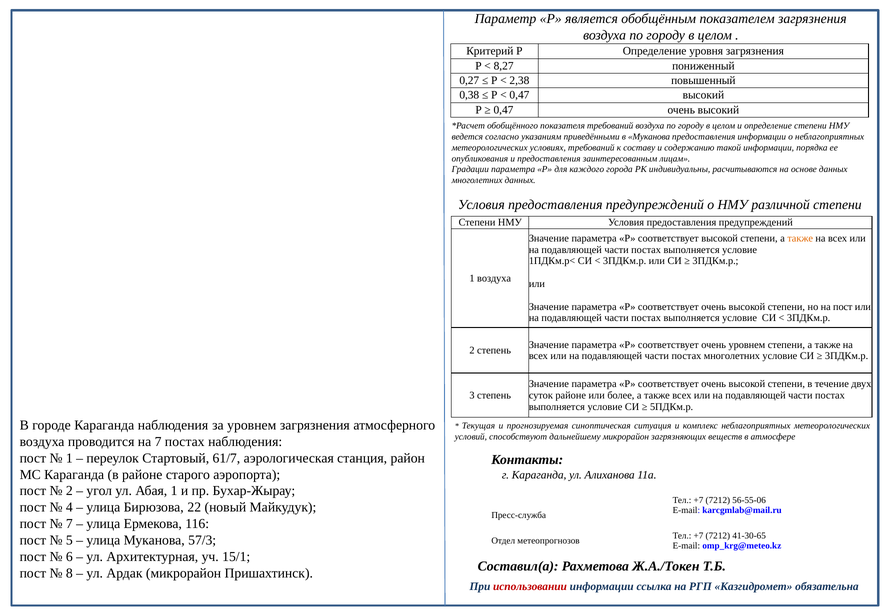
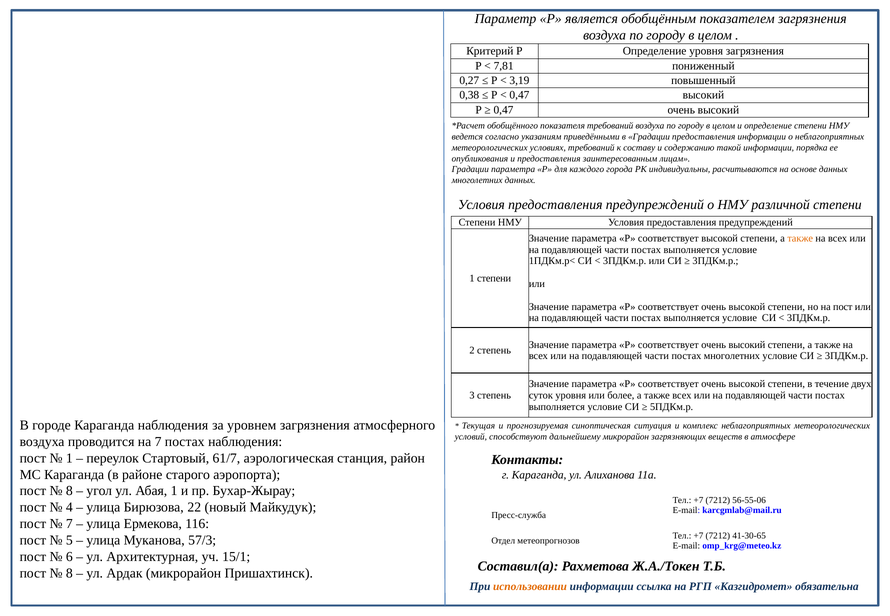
8,27: 8,27 -> 7,81 (504, 66)
2,38: 2,38 -> 3,19 (519, 81)
в Муканова: Муканова -> Градации (649, 137)
1 воздуха: воздуха -> степени (494, 278)
соответствует очень уровнем: уровнем -> высокий (747, 345)
суток районе: районе -> уровня (571, 395)
2: 2 -> 8 (69, 491)
использовании colour: red -> orange (530, 587)
